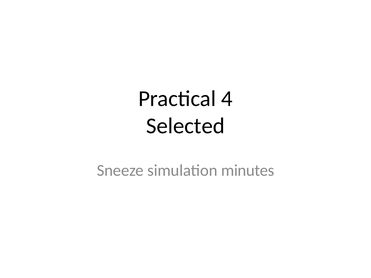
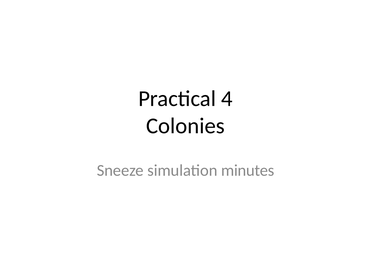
Selected: Selected -> Colonies (185, 126)
